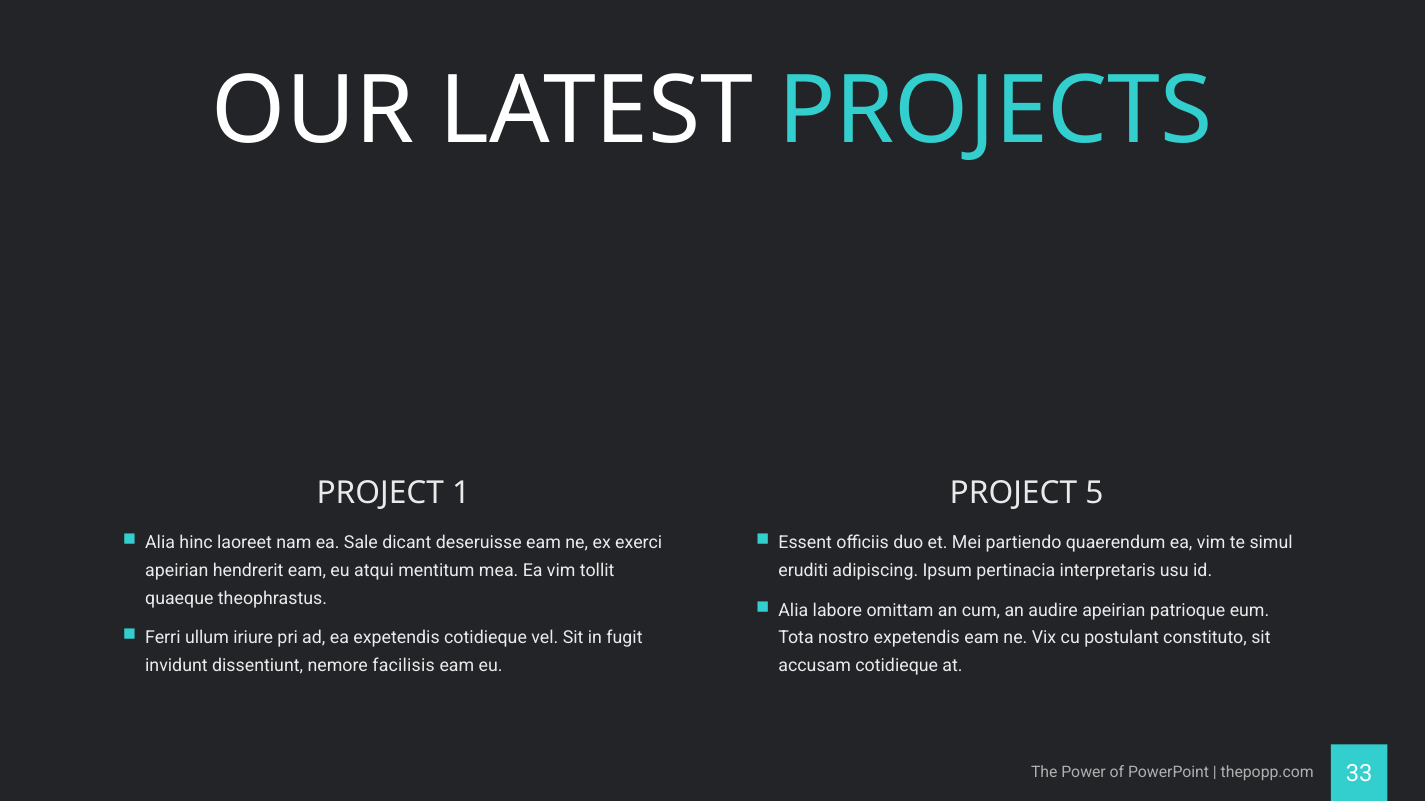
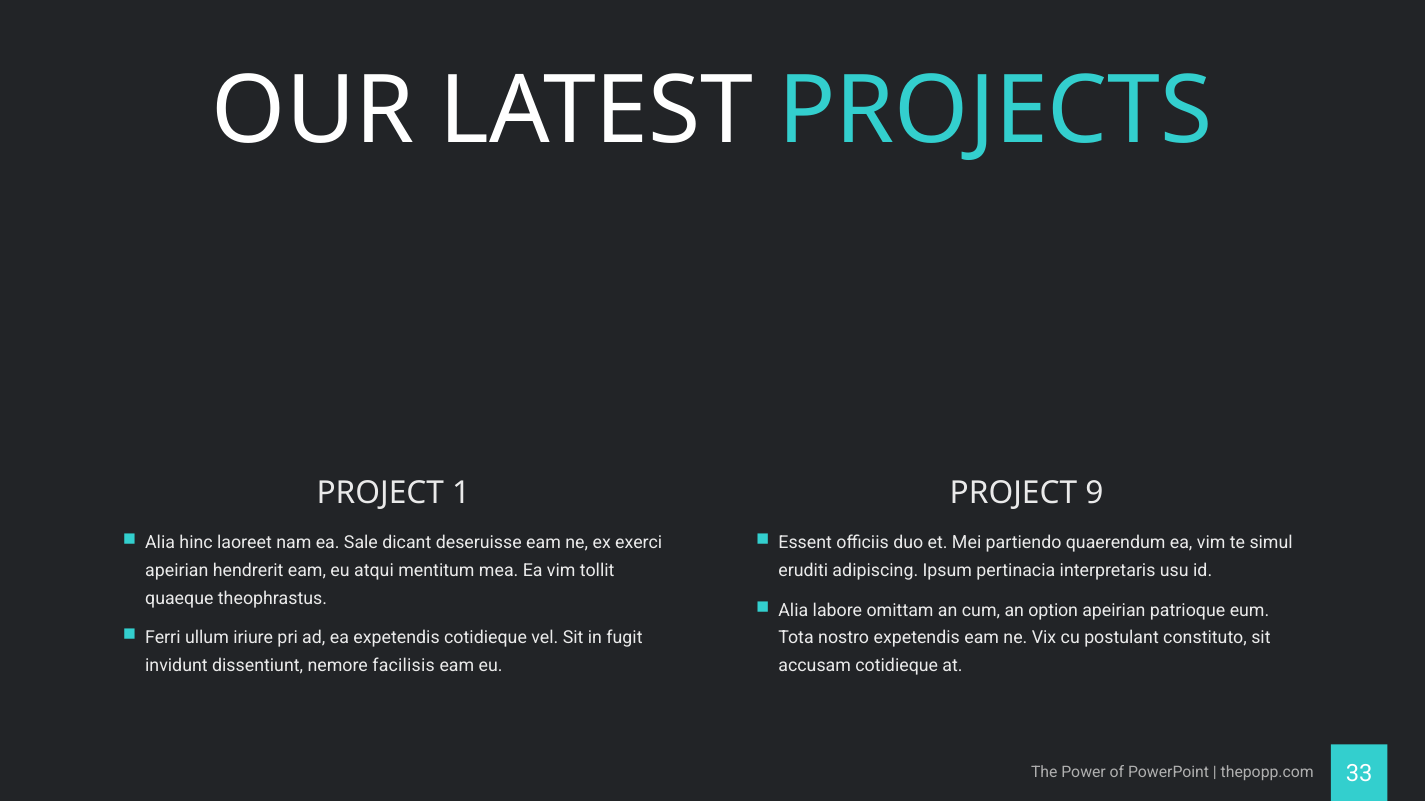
5: 5 -> 9 (1094, 493)
audire: audire -> option (1053, 610)
